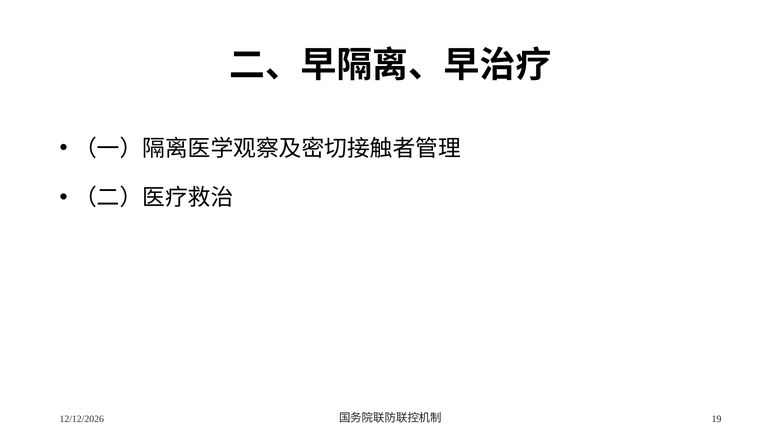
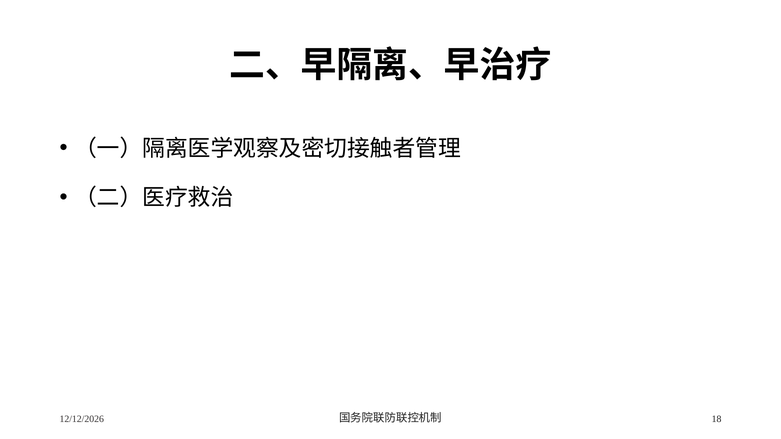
19: 19 -> 18 (717, 420)
